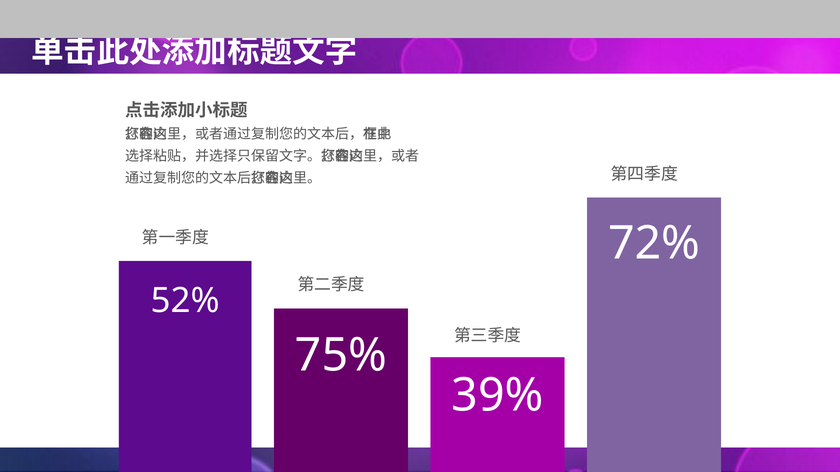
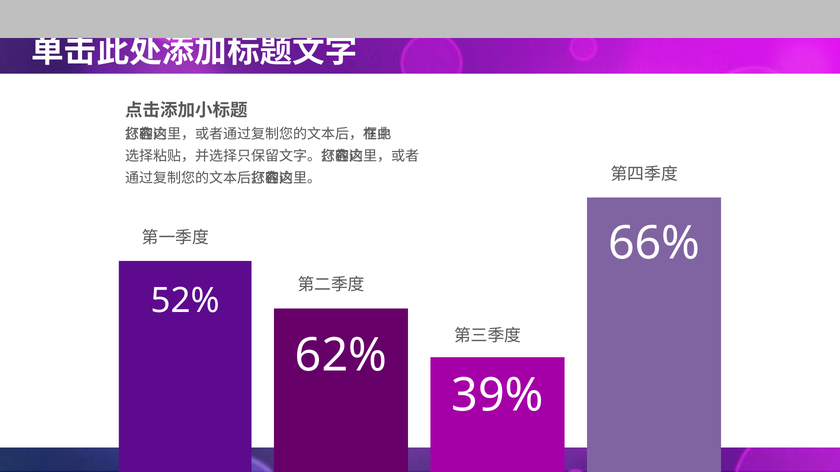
72%: 72% -> 66% (654, 244)
75%: 75% -> 62% (341, 356)
